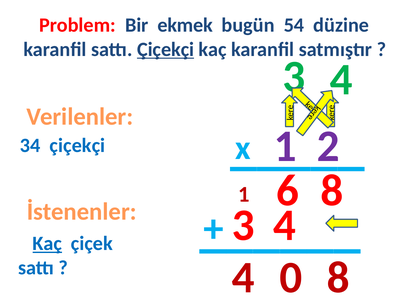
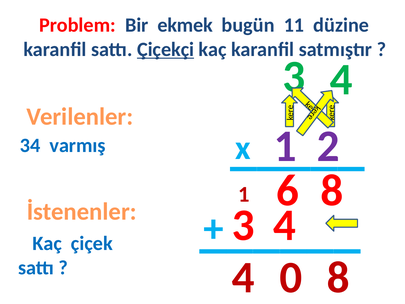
54: 54 -> 11 (294, 25)
34 çiçekçi: çiçekçi -> varmış (78, 145)
Kaç underline: present -> none (47, 243)
